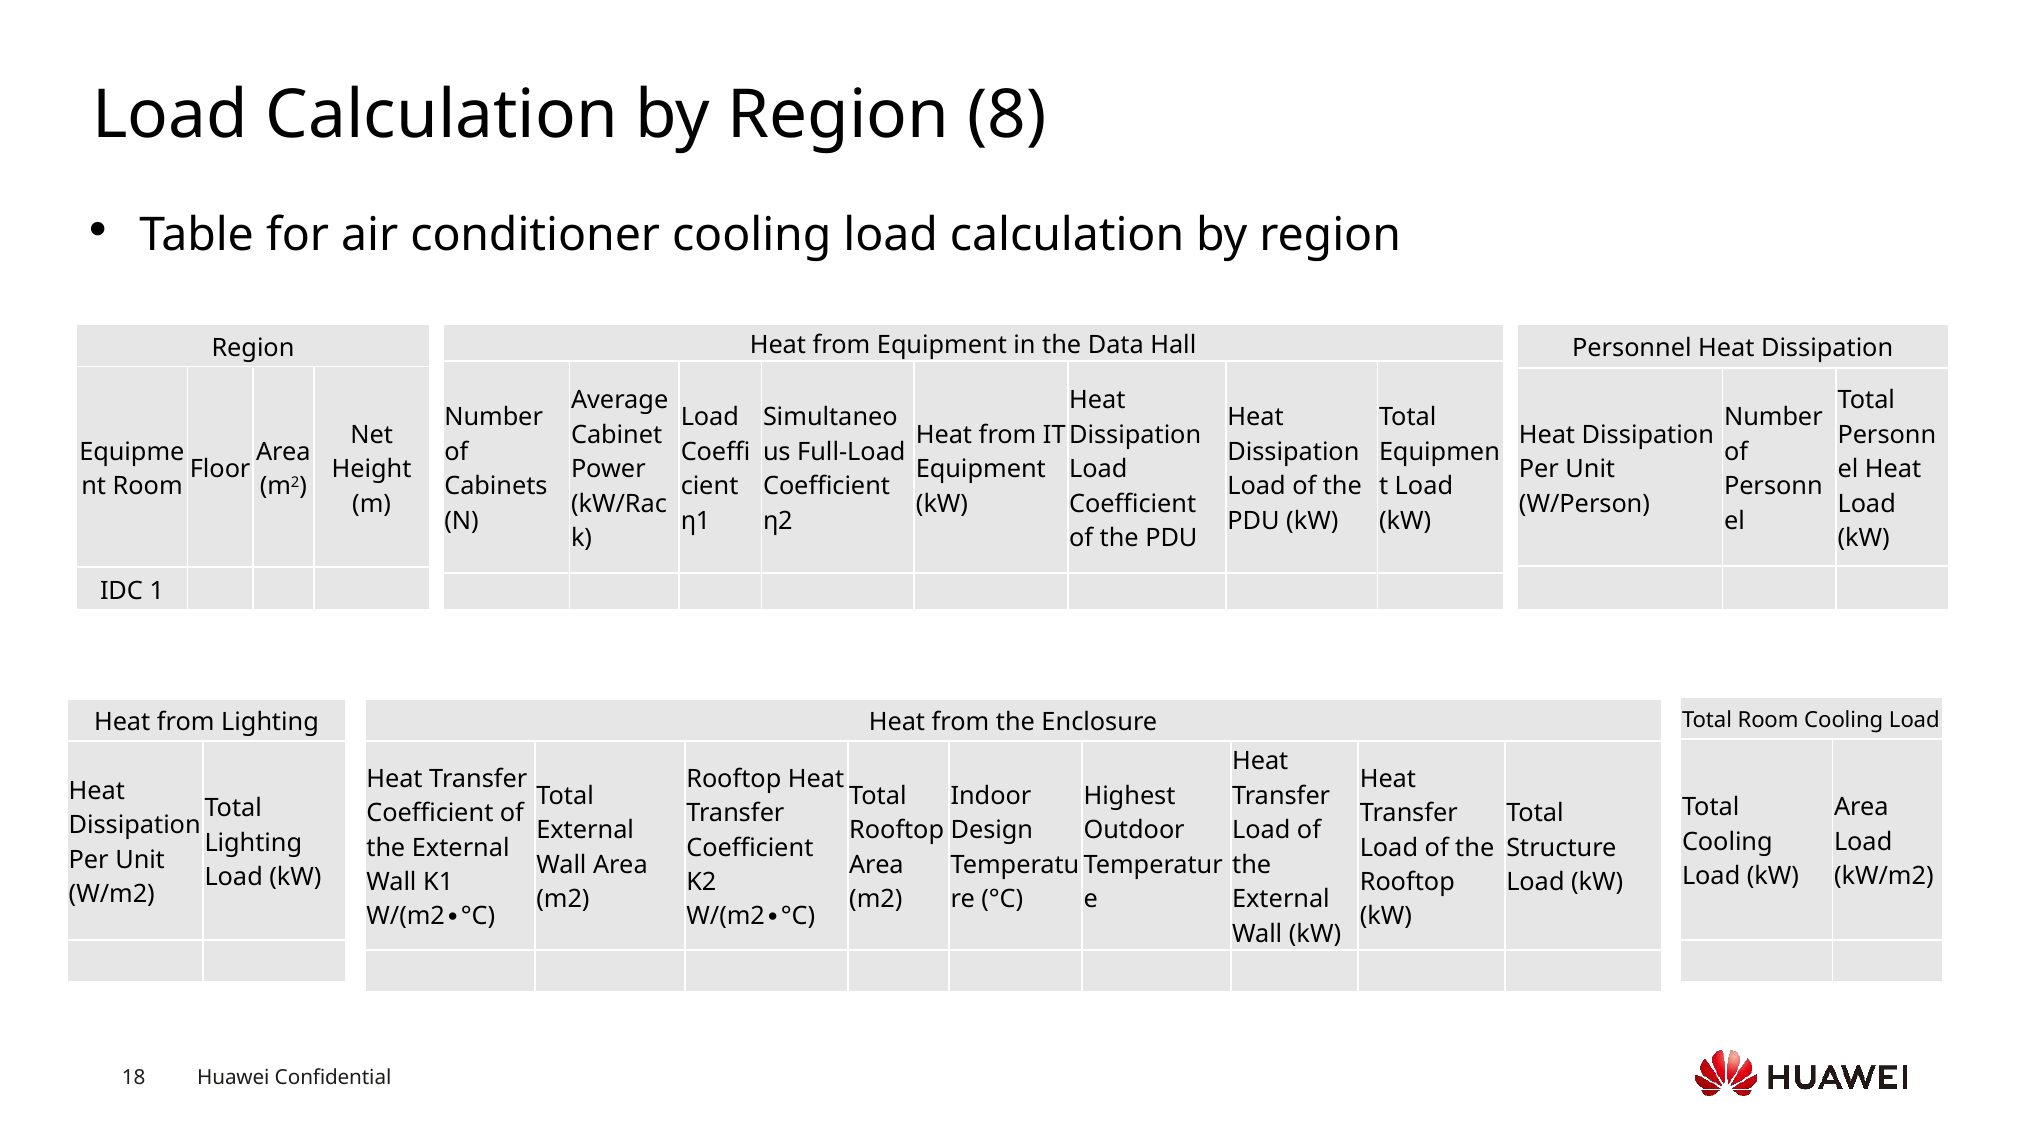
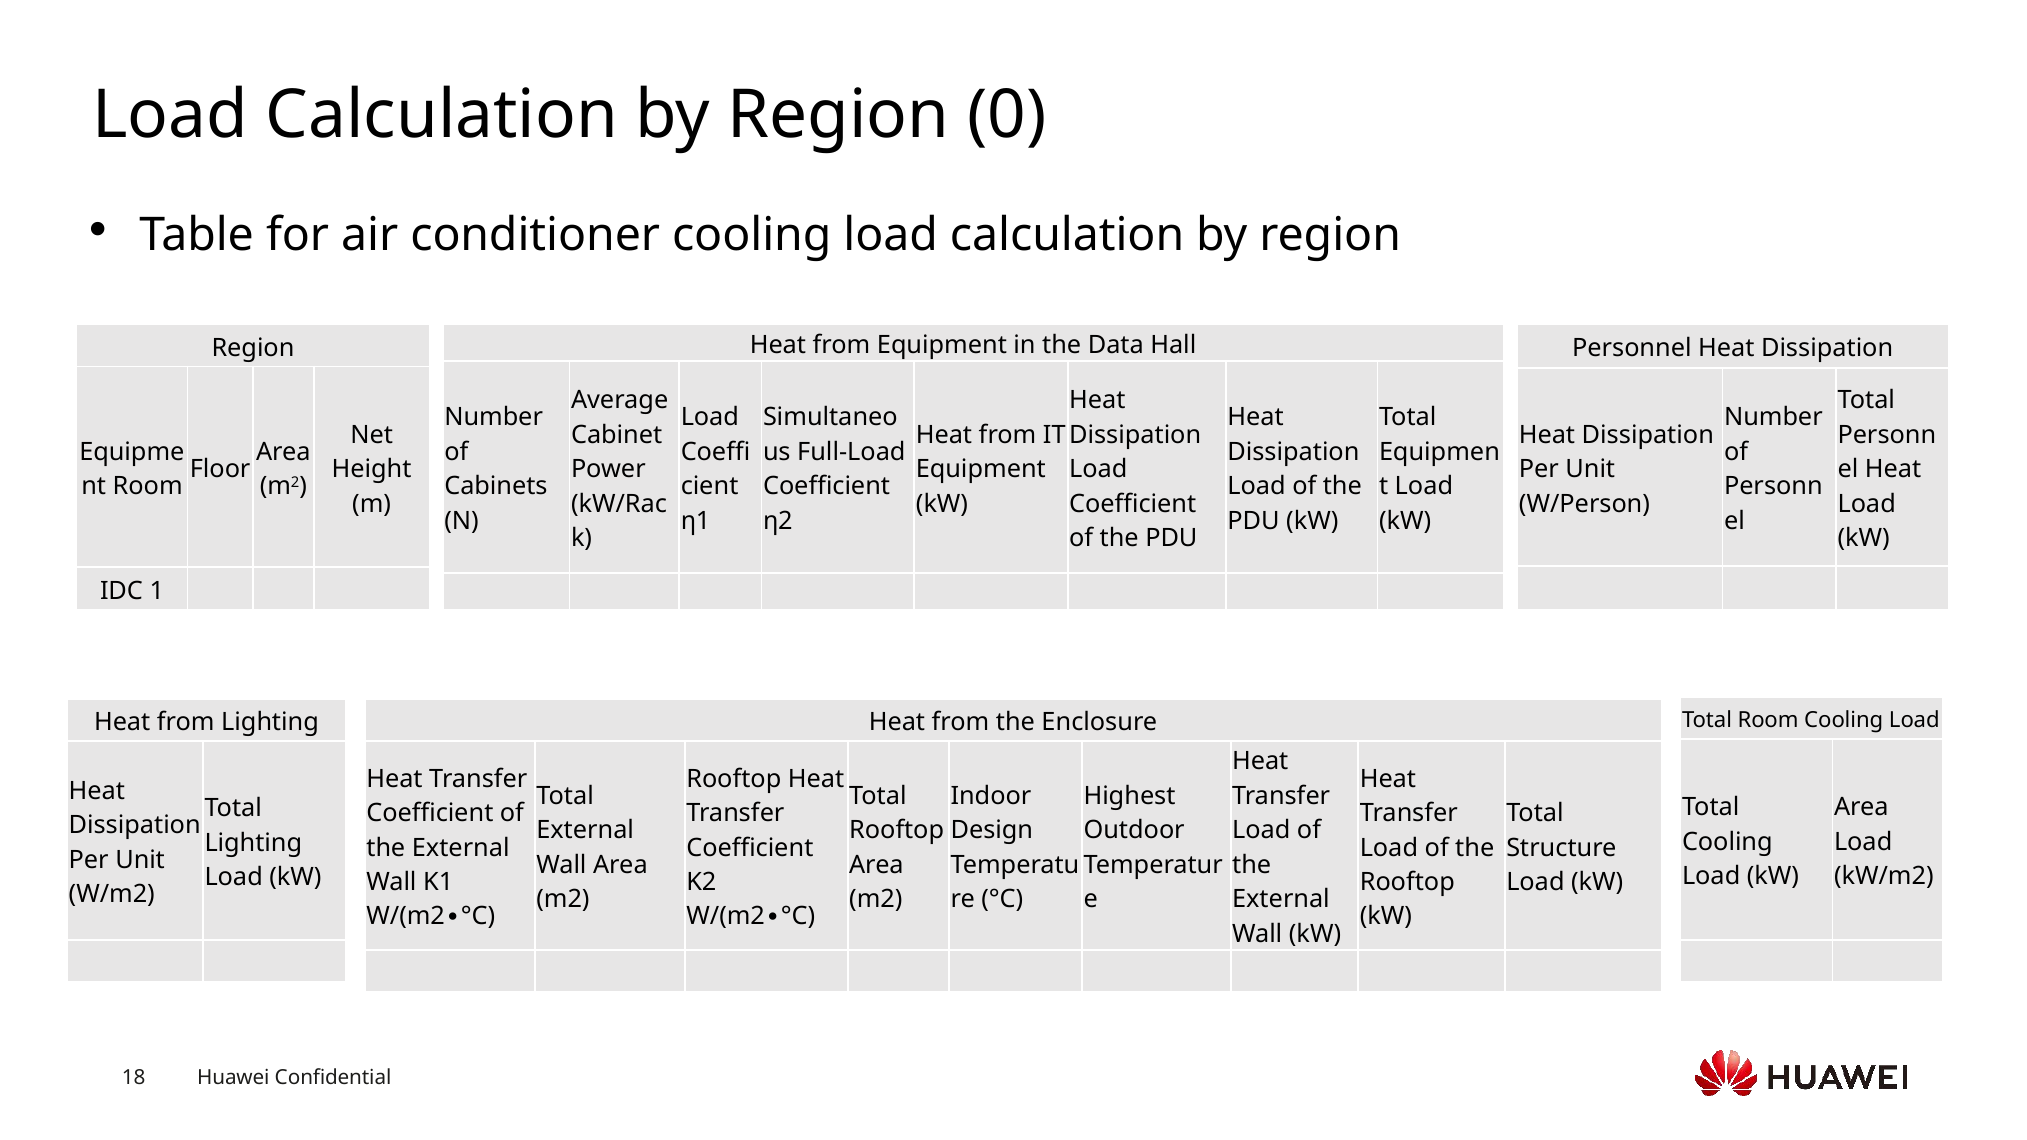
8: 8 -> 0 (1007, 115)
